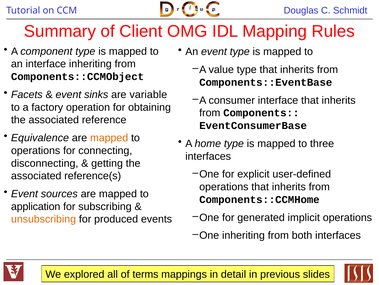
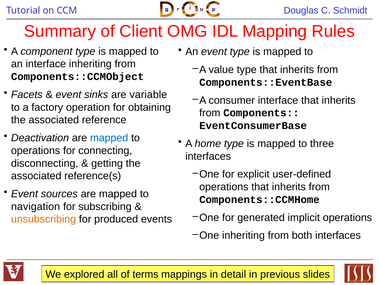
Equivalence: Equivalence -> Deactivation (40, 138)
mapped colour: orange -> blue (109, 138)
application: application -> navigation (36, 206)
